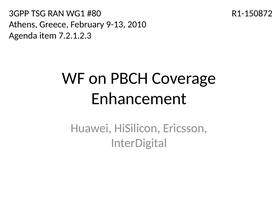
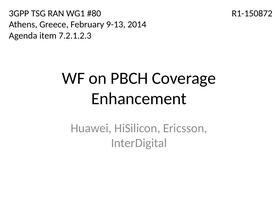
2010: 2010 -> 2014 (137, 24)
